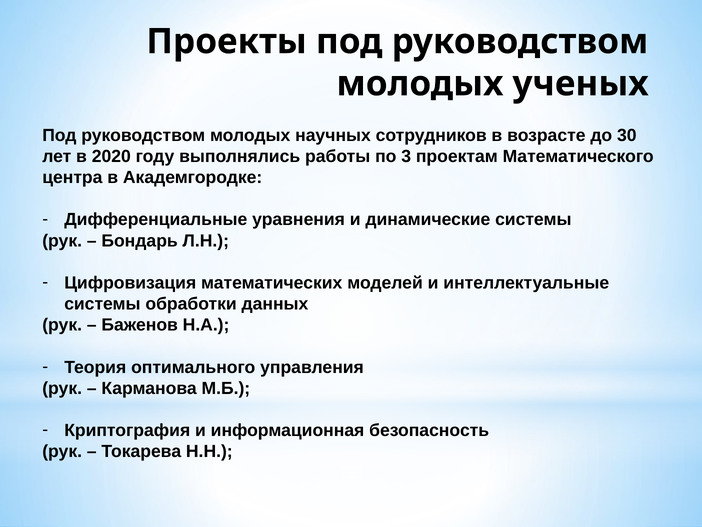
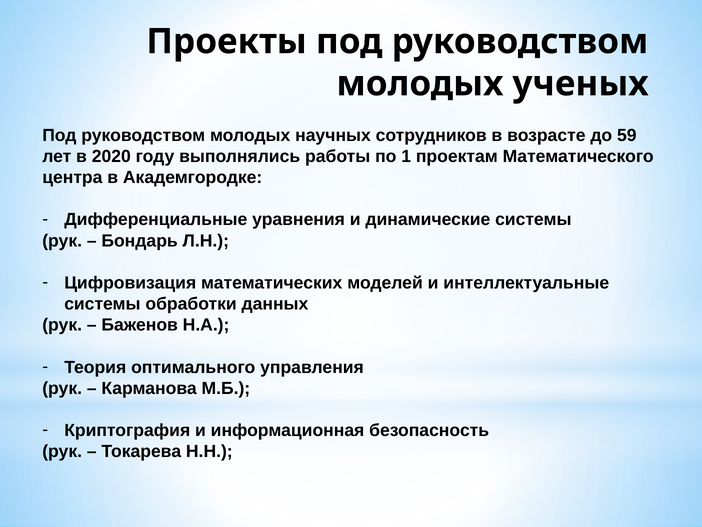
30: 30 -> 59 (627, 135)
3: 3 -> 1 (406, 156)
